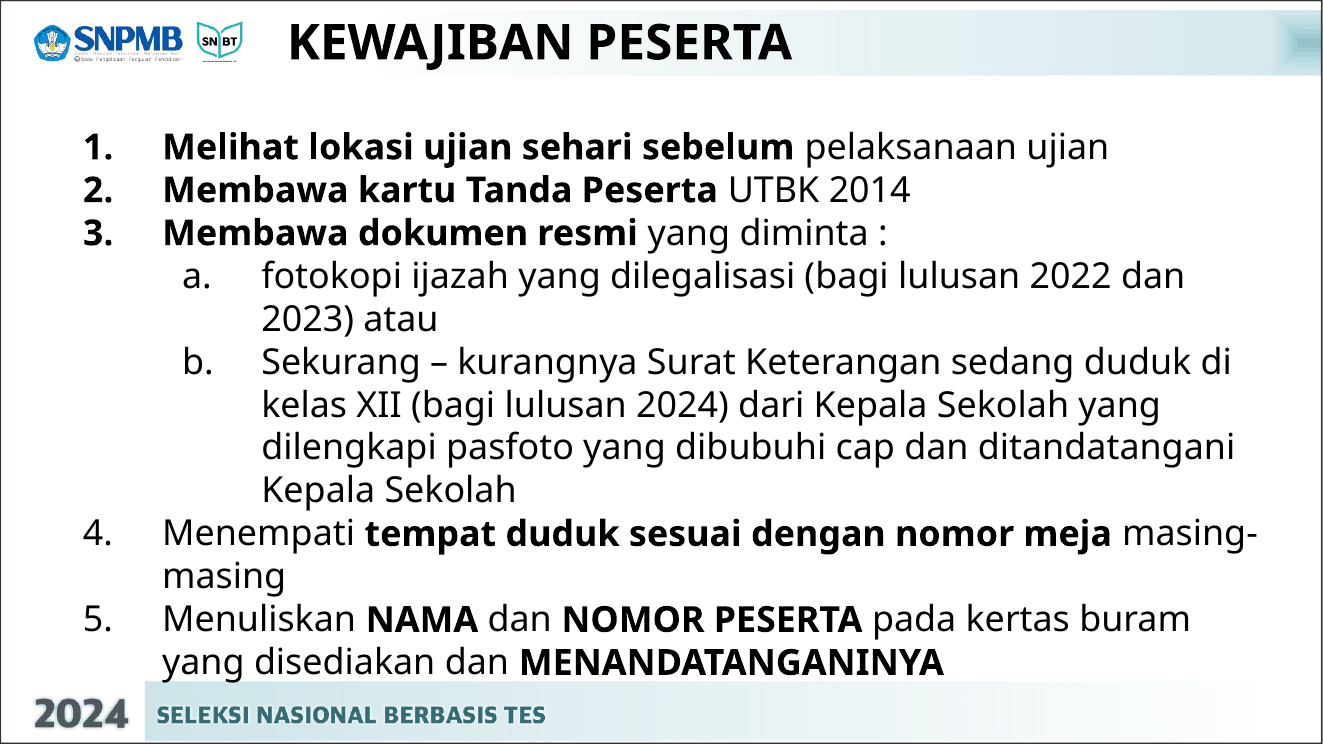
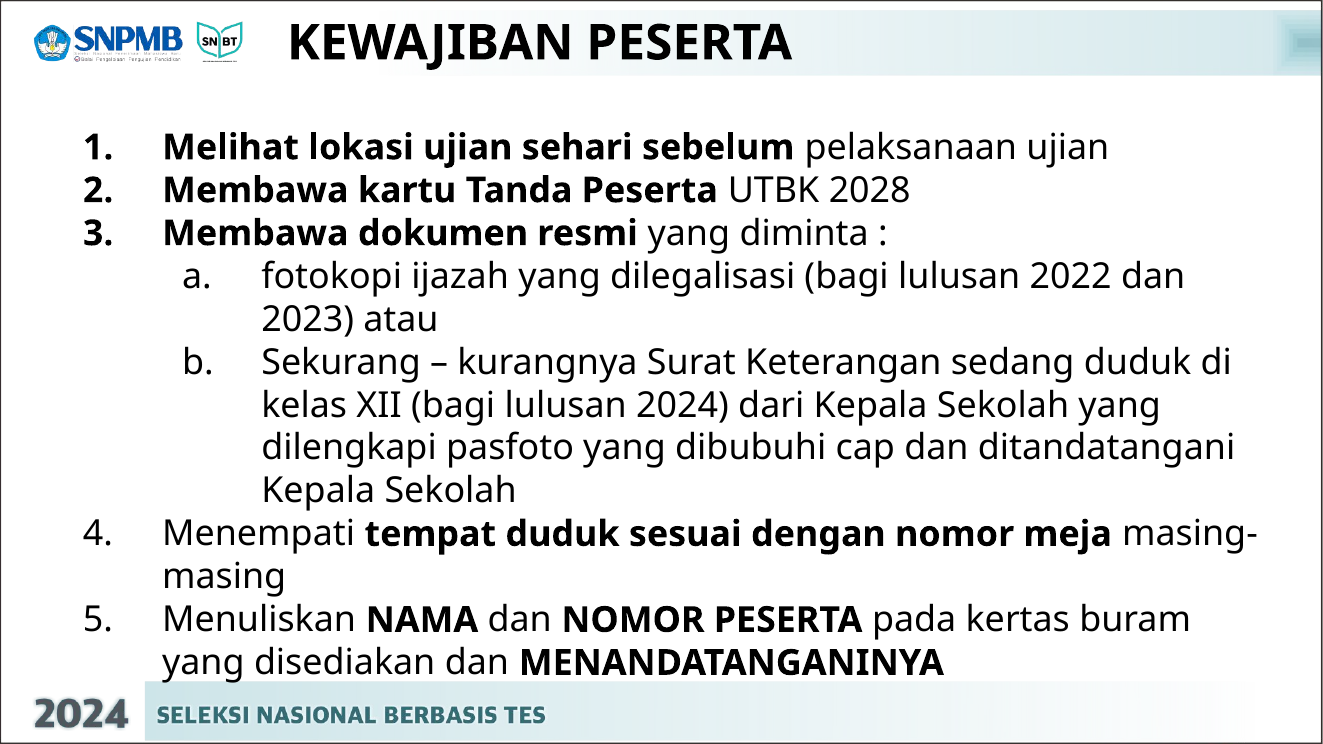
2014: 2014 -> 2028 (870, 190)
